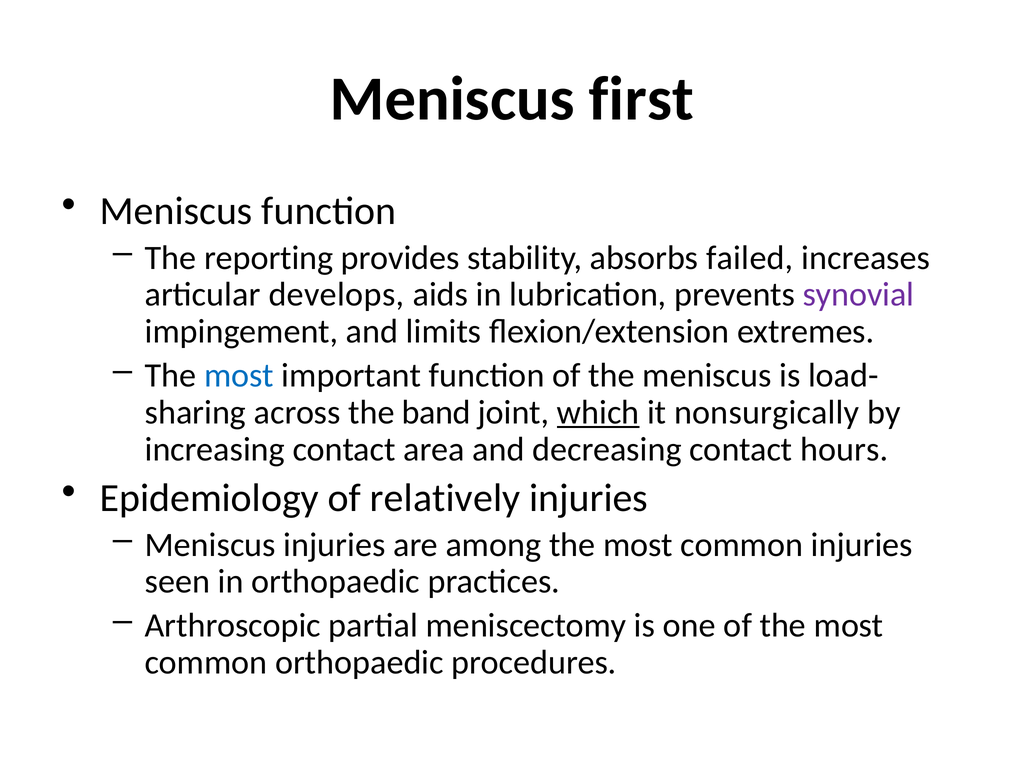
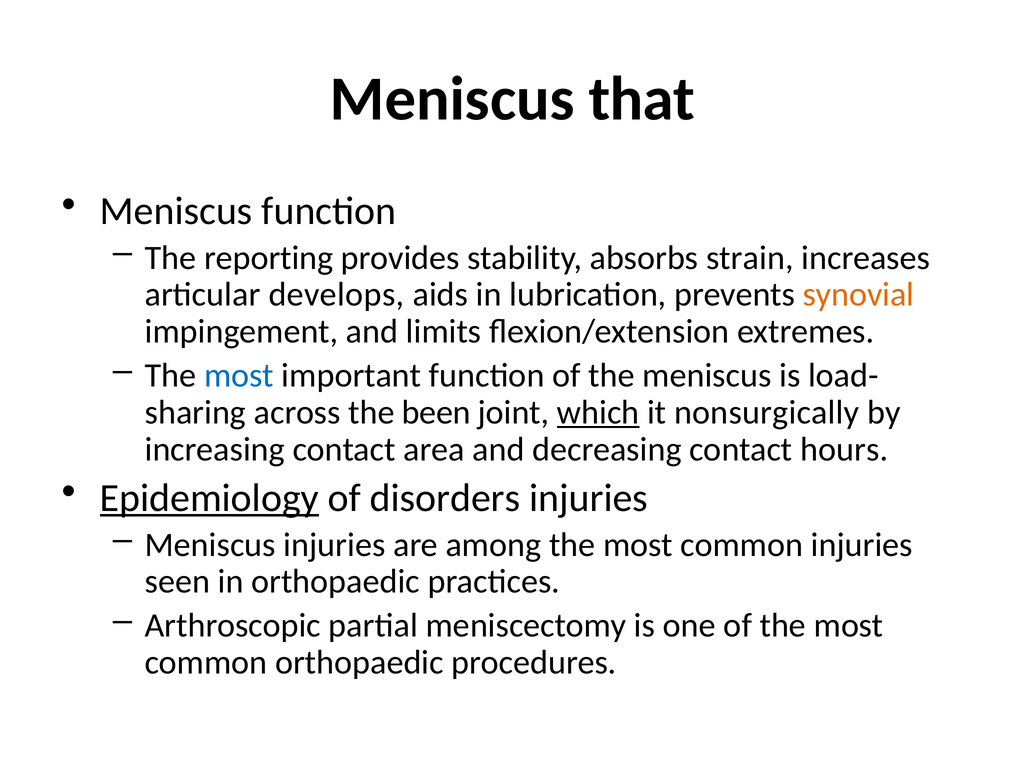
first: first -> that (642, 99)
failed: failed -> strain (750, 258)
synovial colour: purple -> orange (859, 295)
band: band -> been (436, 412)
Epidemiology underline: none -> present (209, 498)
relatively: relatively -> disorders (445, 498)
